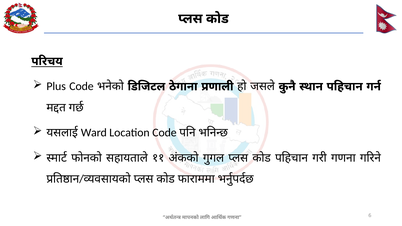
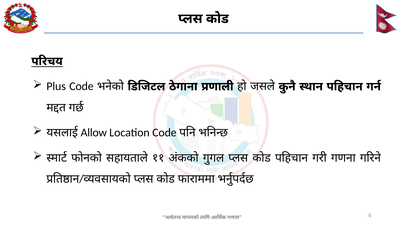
Ward: Ward -> Allow (94, 133)
